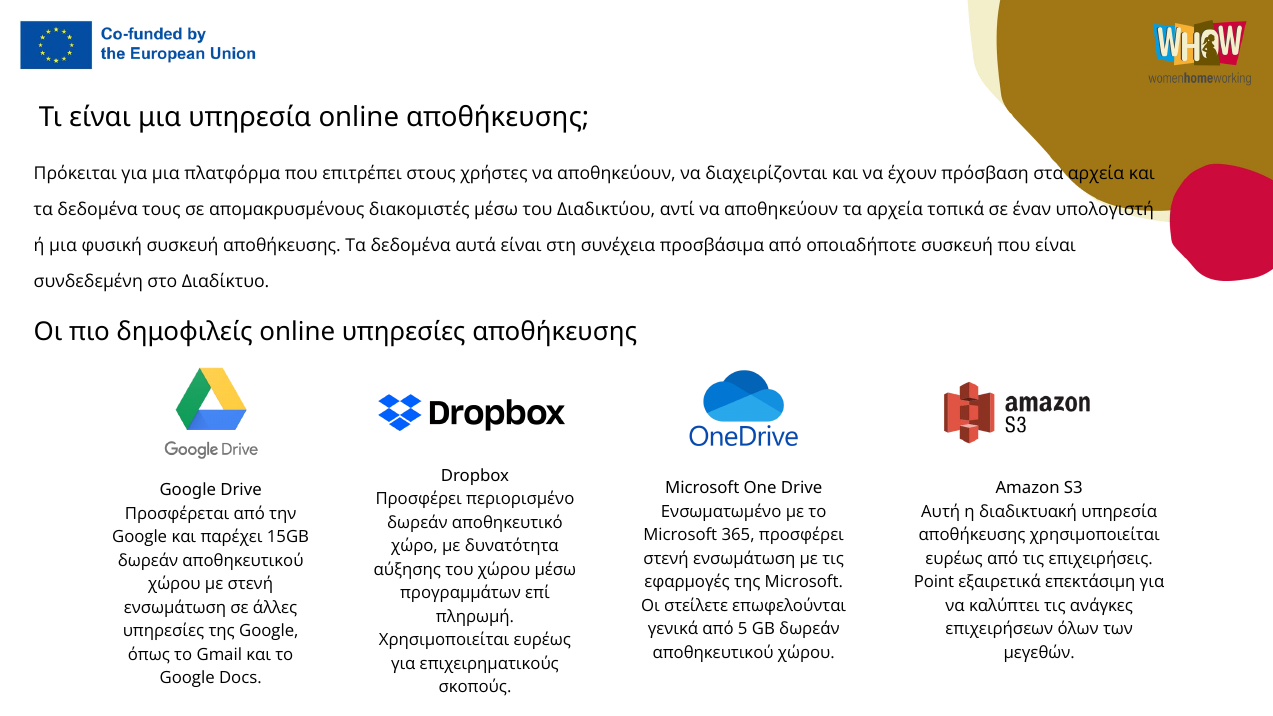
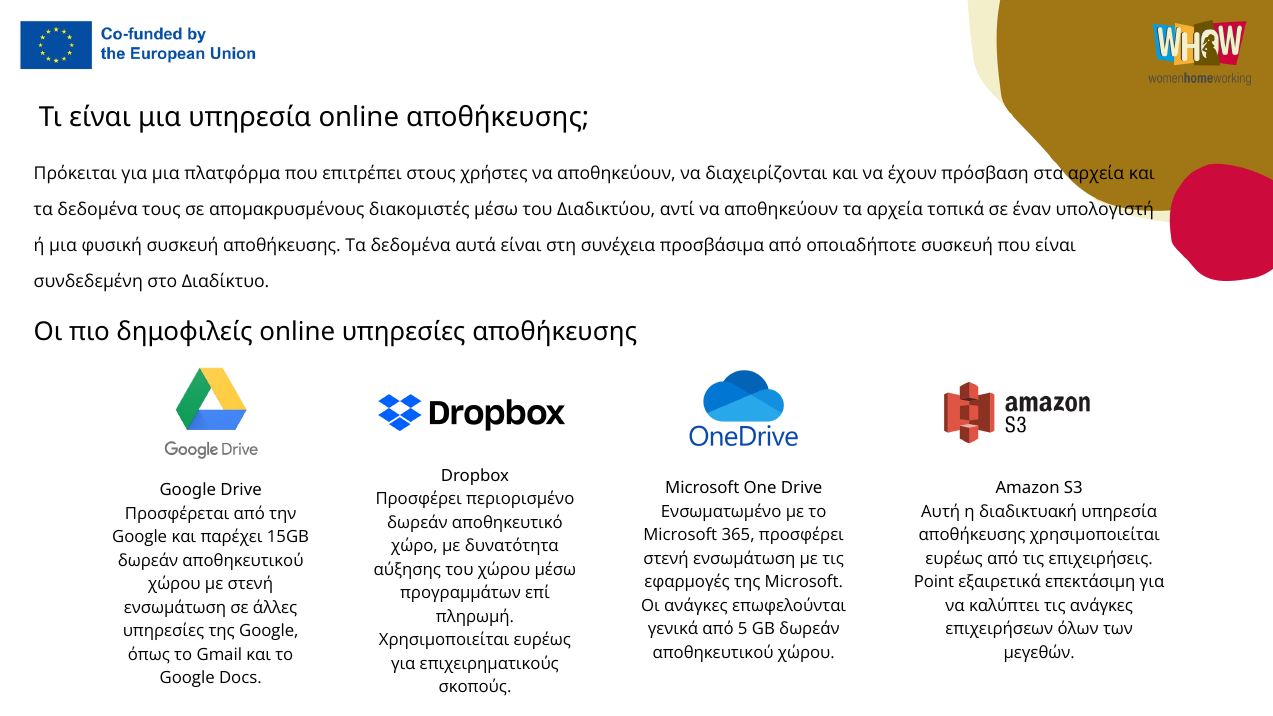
Οι στείλετε: στείλετε -> ανάγκες (696, 606)
